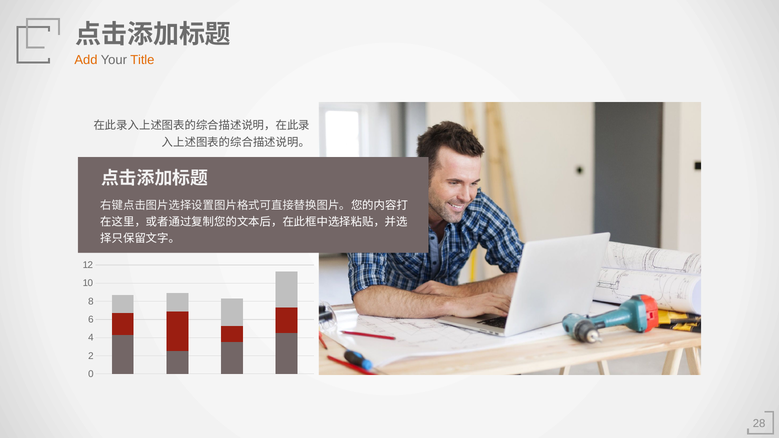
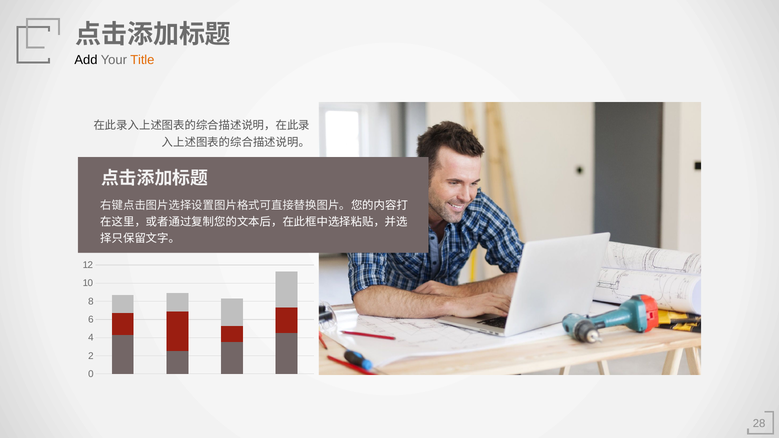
Add colour: orange -> black (86, 60)
